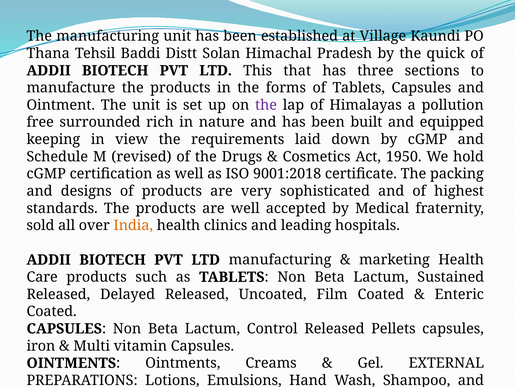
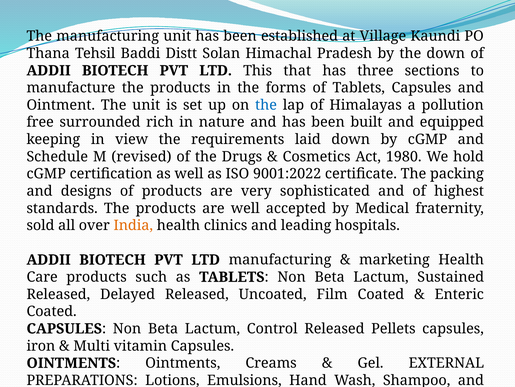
the quick: quick -> down (446, 53)
the colour: purple -> blue (266, 105)
1950: 1950 -> 1980 (404, 156)
9001:2018: 9001:2018 -> 9001:2022 (287, 174)
